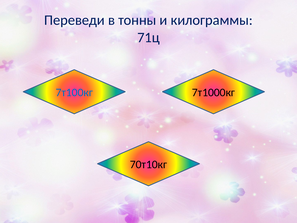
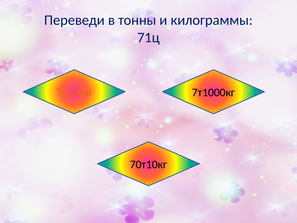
7т100кг colour: blue -> orange (74, 92)
